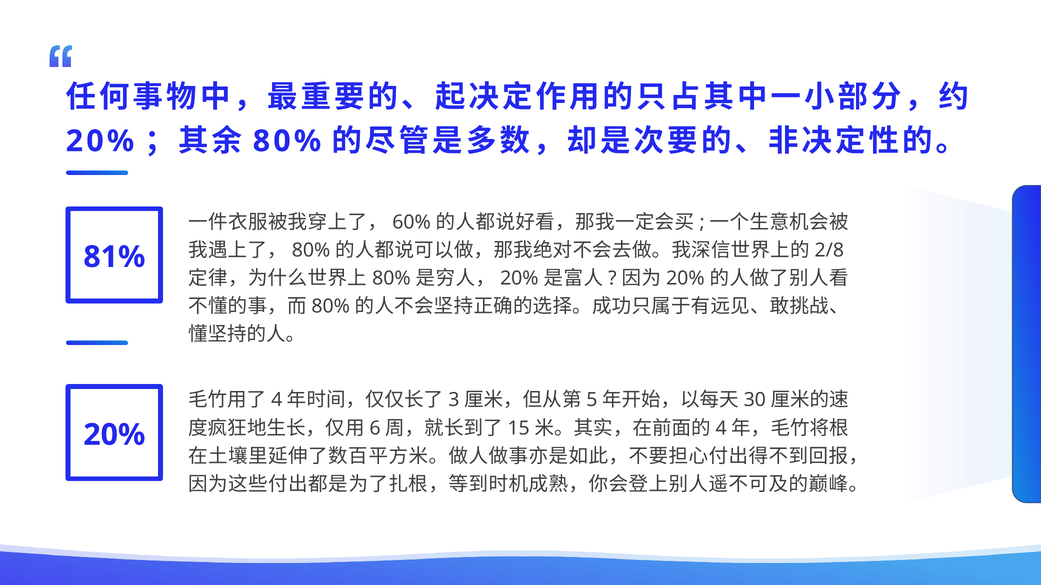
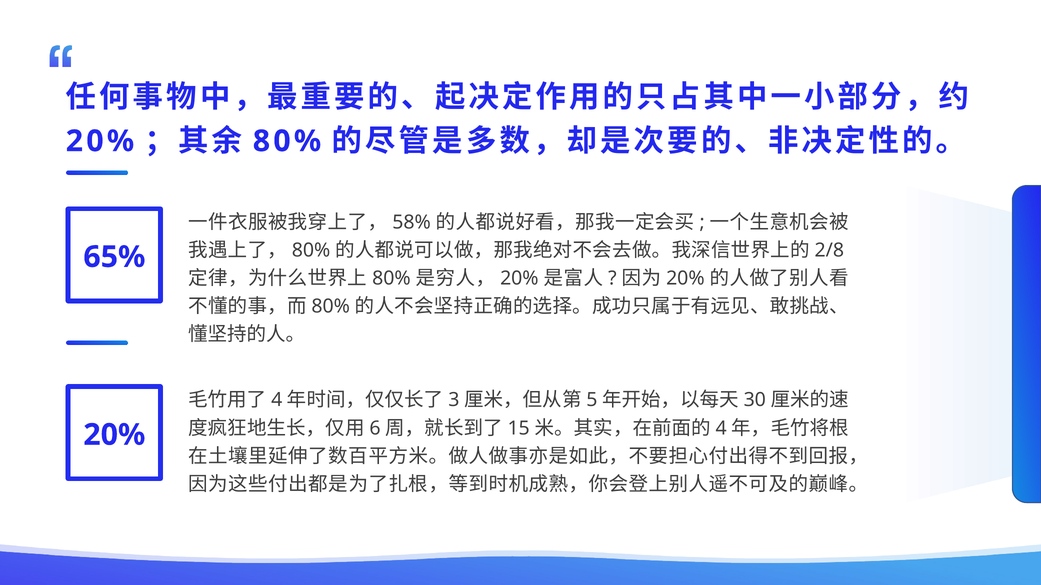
60%: 60% -> 58% (412, 222)
81%: 81% -> 65% (114, 257)
